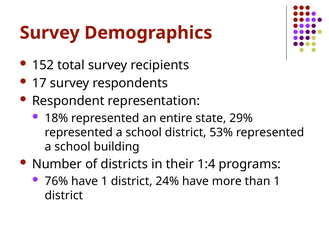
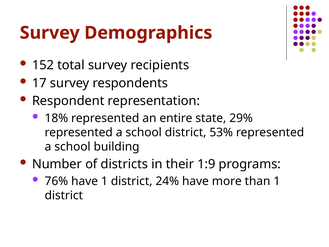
1:4: 1:4 -> 1:9 (206, 164)
